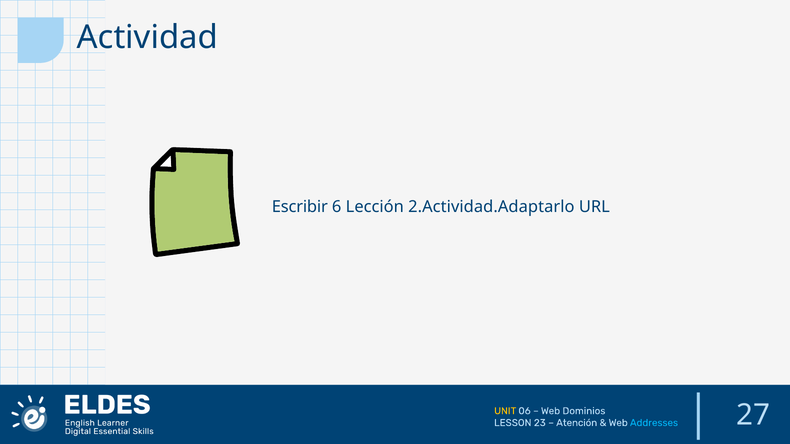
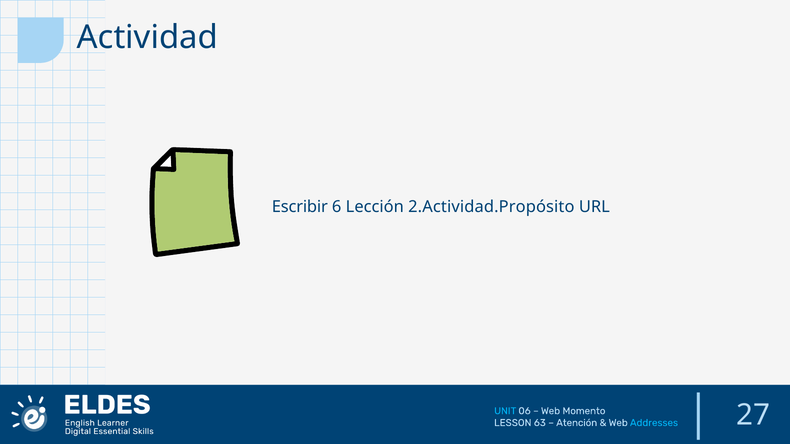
2.Actividad.Adaptarlo: 2.Actividad.Adaptarlo -> 2.Actividad.Propósito (491, 207)
UNIT colour: yellow -> light blue (505, 411)
Dominios: Dominios -> Momento (584, 411)
23: 23 -> 63 (540, 423)
